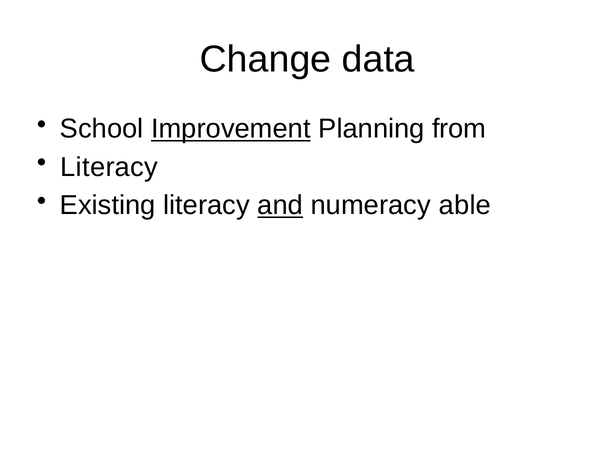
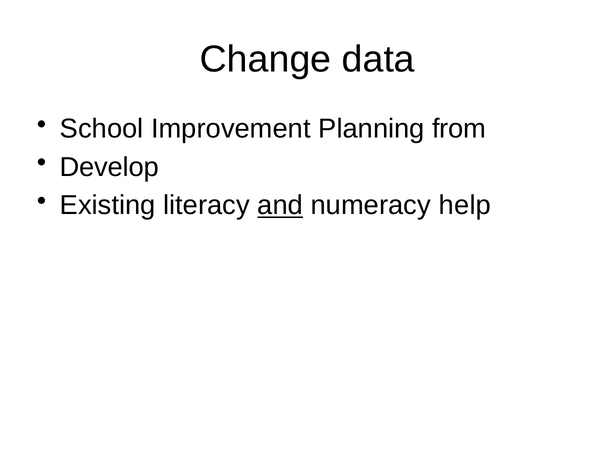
Improvement underline: present -> none (231, 129)
Literacy: Literacy -> Develop (109, 167)
able: able -> help (465, 206)
